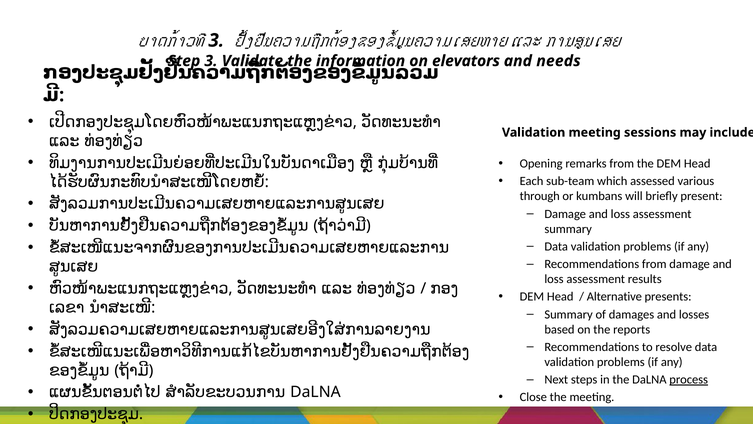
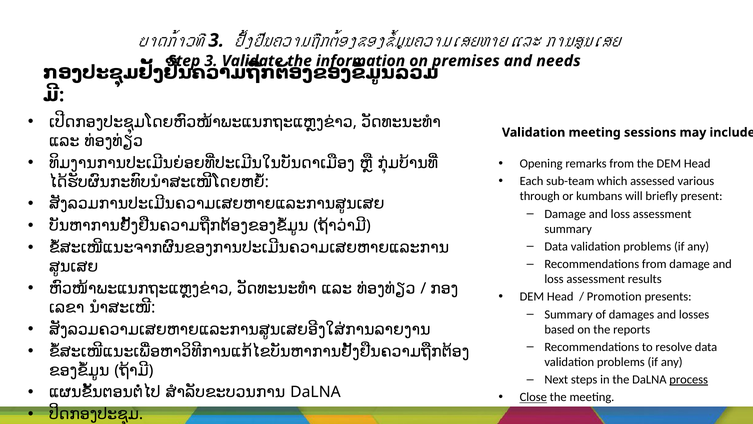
elevators: elevators -> premises (466, 61)
Alternative: Alternative -> Promotion (614, 297)
Close underline: none -> present (533, 397)
